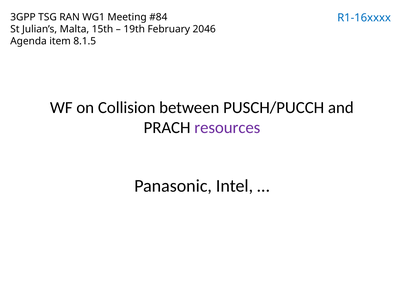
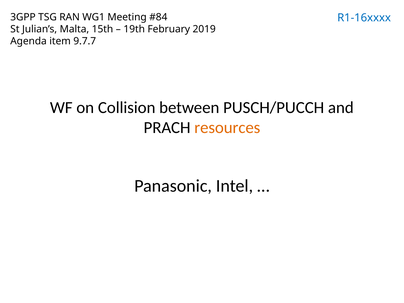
2046: 2046 -> 2019 (204, 29)
8.1.5: 8.1.5 -> 9.7.7 (85, 41)
resources colour: purple -> orange (227, 128)
